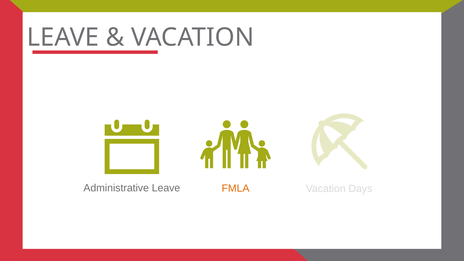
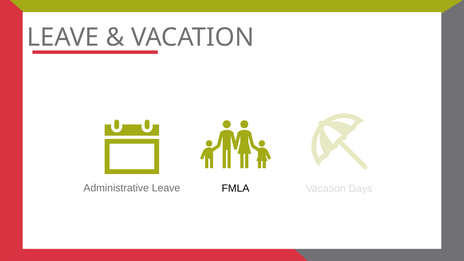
FMLA colour: orange -> black (236, 188)
